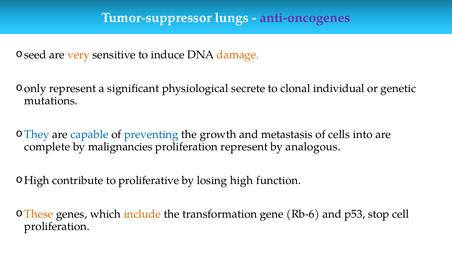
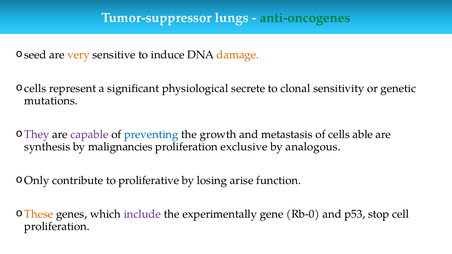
anti-oncogenes colour: purple -> green (305, 18)
only: only -> cells (35, 89)
individual: individual -> sensitivity (339, 89)
They colour: blue -> purple (37, 135)
capable colour: blue -> purple (89, 135)
into: into -> able (363, 135)
complete: complete -> synthesis (47, 147)
proliferation represent: represent -> exclusive (244, 147)
High: High -> Only (37, 181)
losing high: high -> arise (242, 181)
include colour: orange -> purple (142, 214)
transformation: transformation -> experimentally (220, 214)
Rb-6: Rb-6 -> Rb-0 (303, 214)
